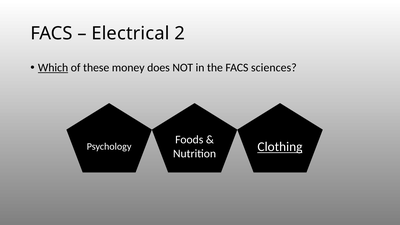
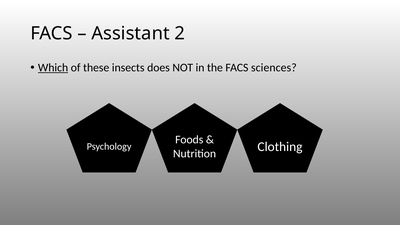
Electrical: Electrical -> Assistant (131, 34)
money: money -> insects (128, 68)
Clothing underline: present -> none (280, 147)
